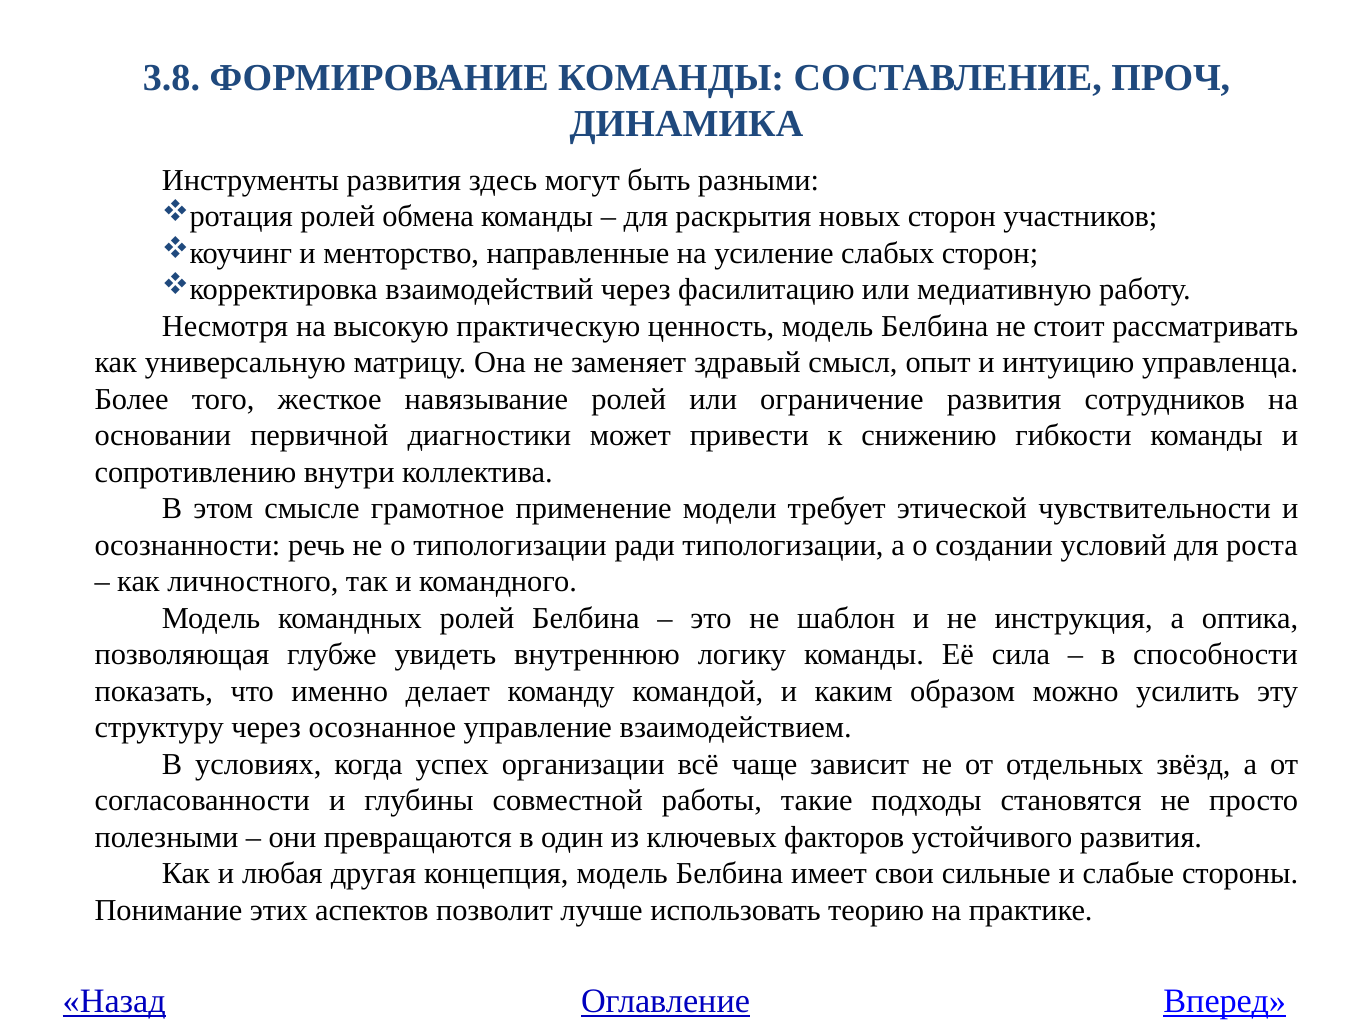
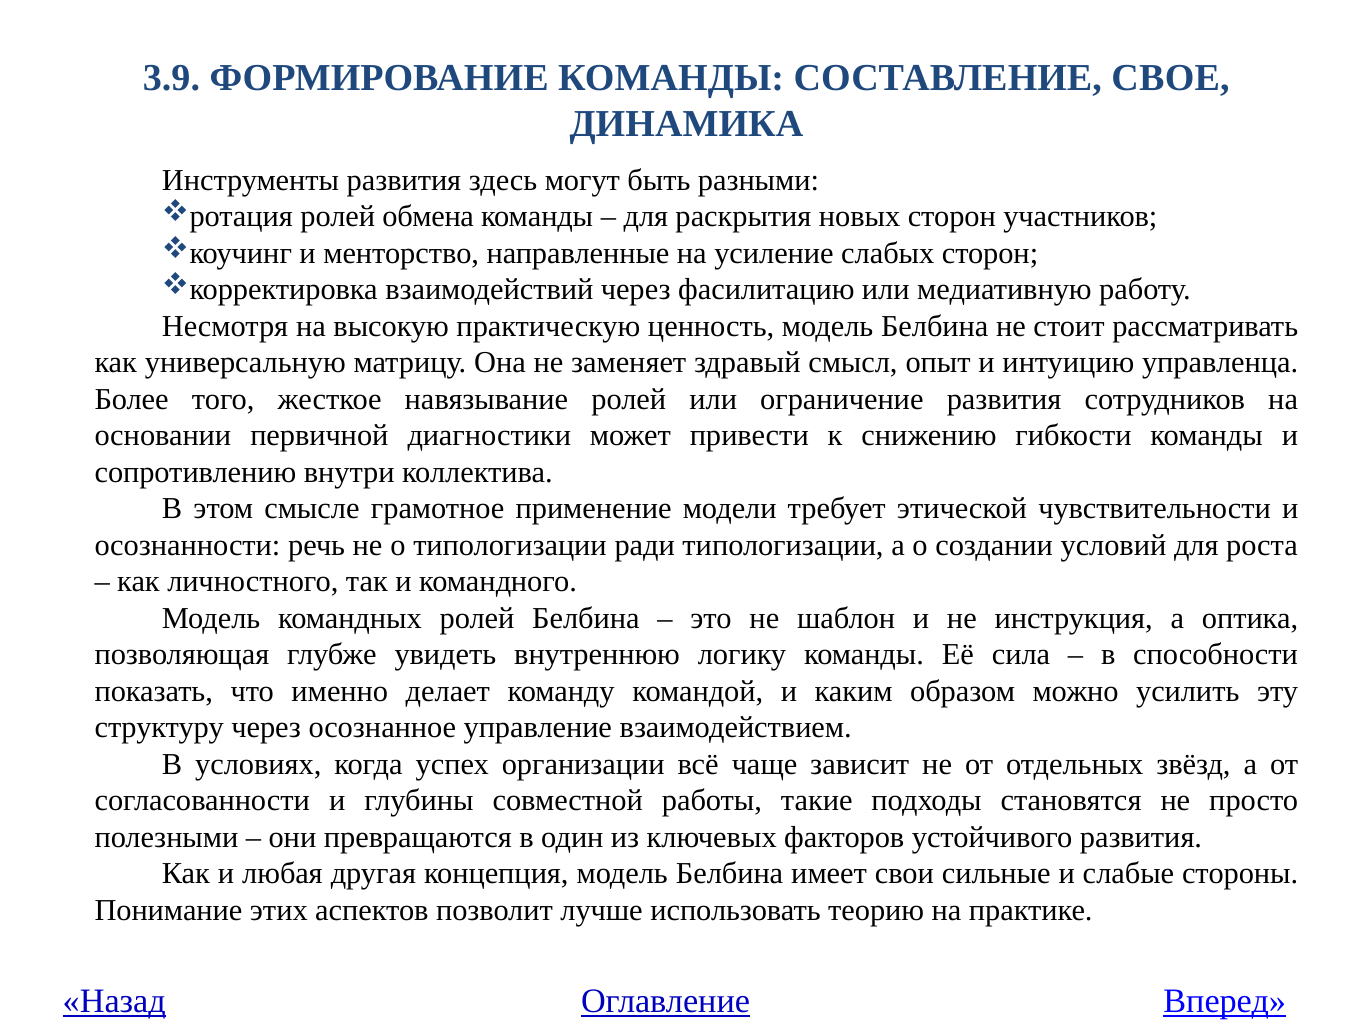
3.8: 3.8 -> 3.9 (172, 78)
ПРОЧ: ПРОЧ -> СВОЕ (1171, 78)
